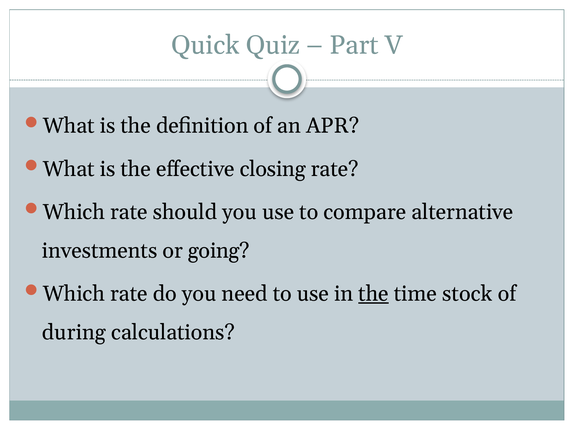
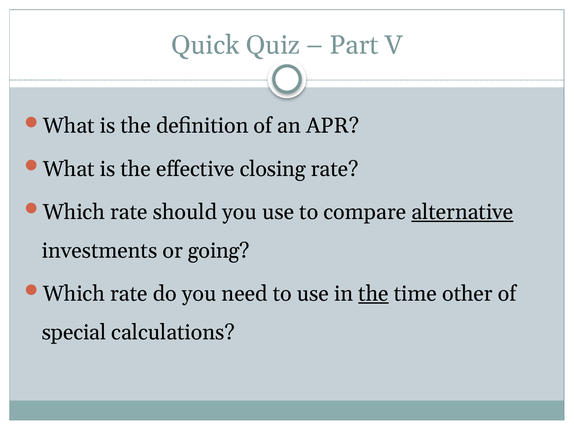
alternative underline: none -> present (462, 212)
stock: stock -> other (467, 294)
during: during -> special (74, 333)
